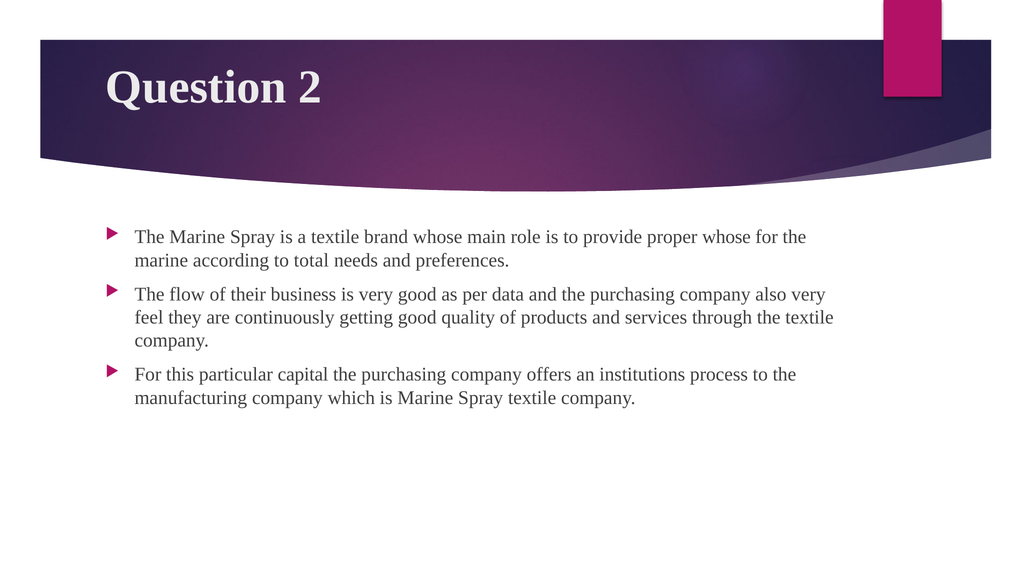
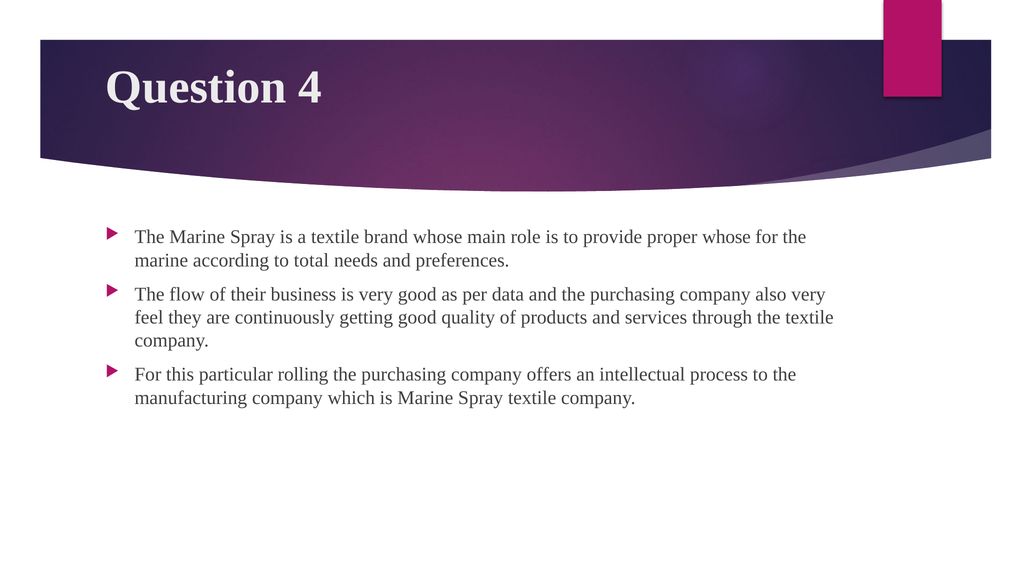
2: 2 -> 4 (310, 87)
capital: capital -> rolling (303, 375)
institutions: institutions -> intellectual (642, 375)
